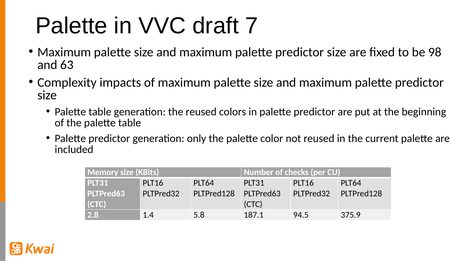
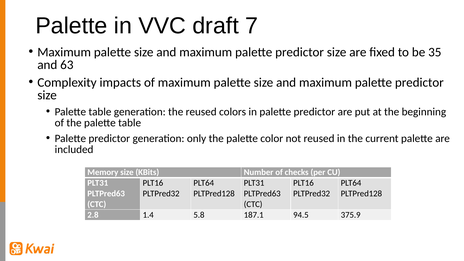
98: 98 -> 35 (435, 52)
